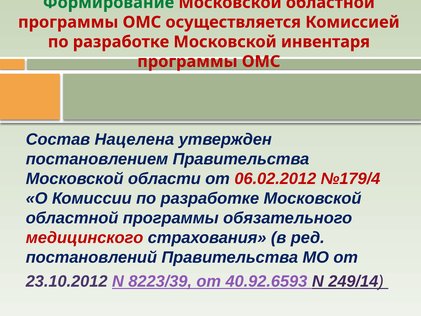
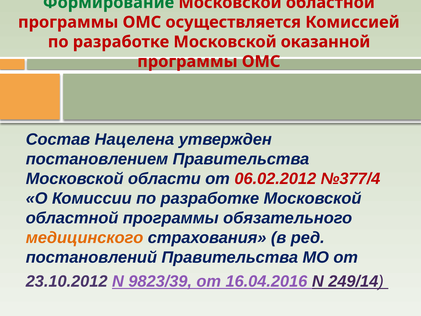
инвентаря: инвентаря -> оказанной (325, 42)
№179/4: №179/4 -> №377/4 (351, 179)
медицинского colour: red -> orange (85, 238)
8223/39: 8223/39 -> 9823/39 (160, 281)
40.92.6593: 40.92.6593 -> 16.04.2016 (266, 281)
